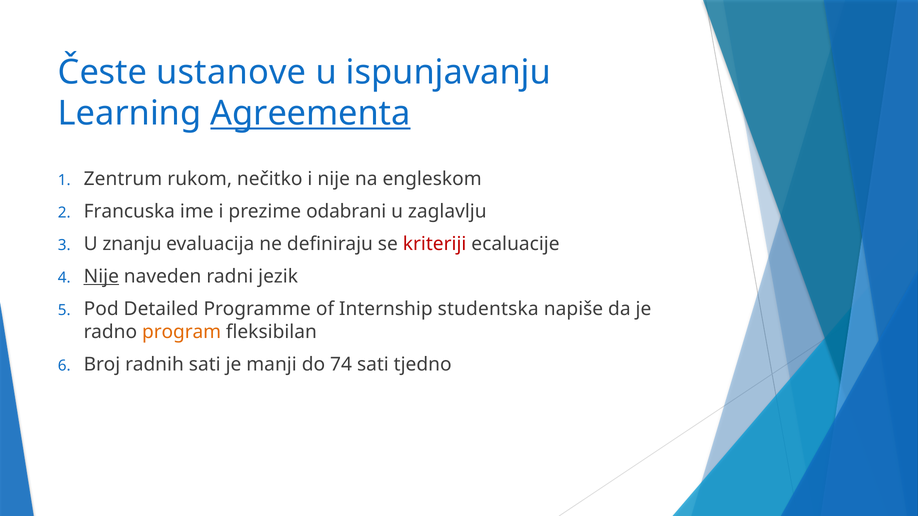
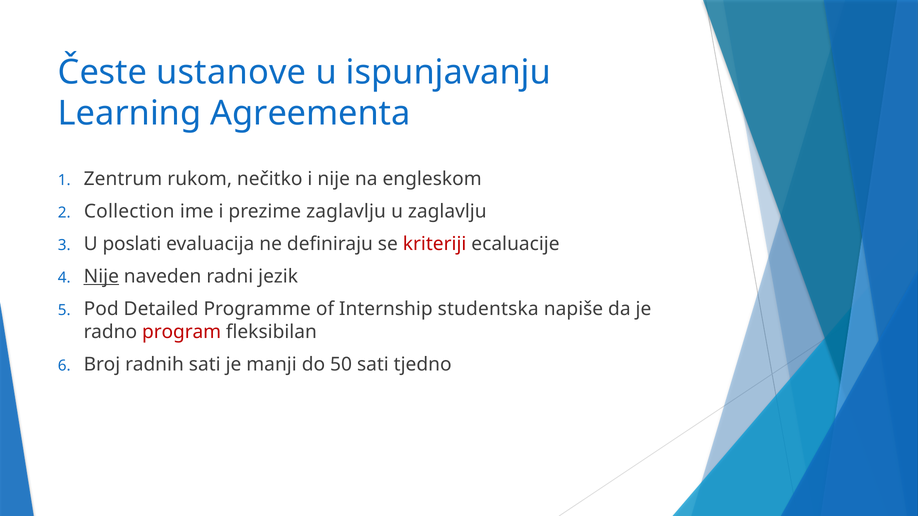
Agreementa underline: present -> none (310, 114)
Francuska: Francuska -> Collection (129, 212)
prezime odabrani: odabrani -> zaglavlju (346, 212)
znanju: znanju -> poslati (132, 244)
program colour: orange -> red (182, 332)
74: 74 -> 50 (341, 365)
